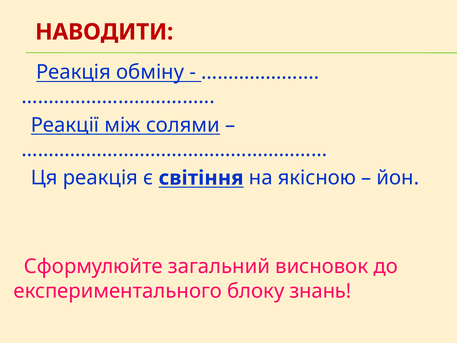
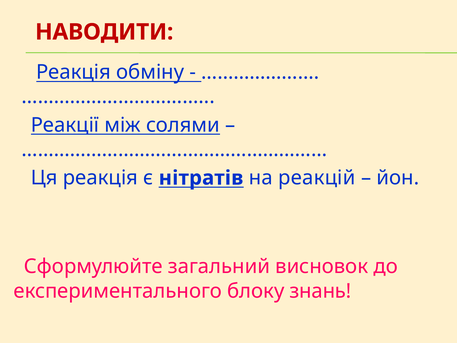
світіння: світіння -> нітратів (201, 178)
якісною: якісною -> реакцій (317, 178)
